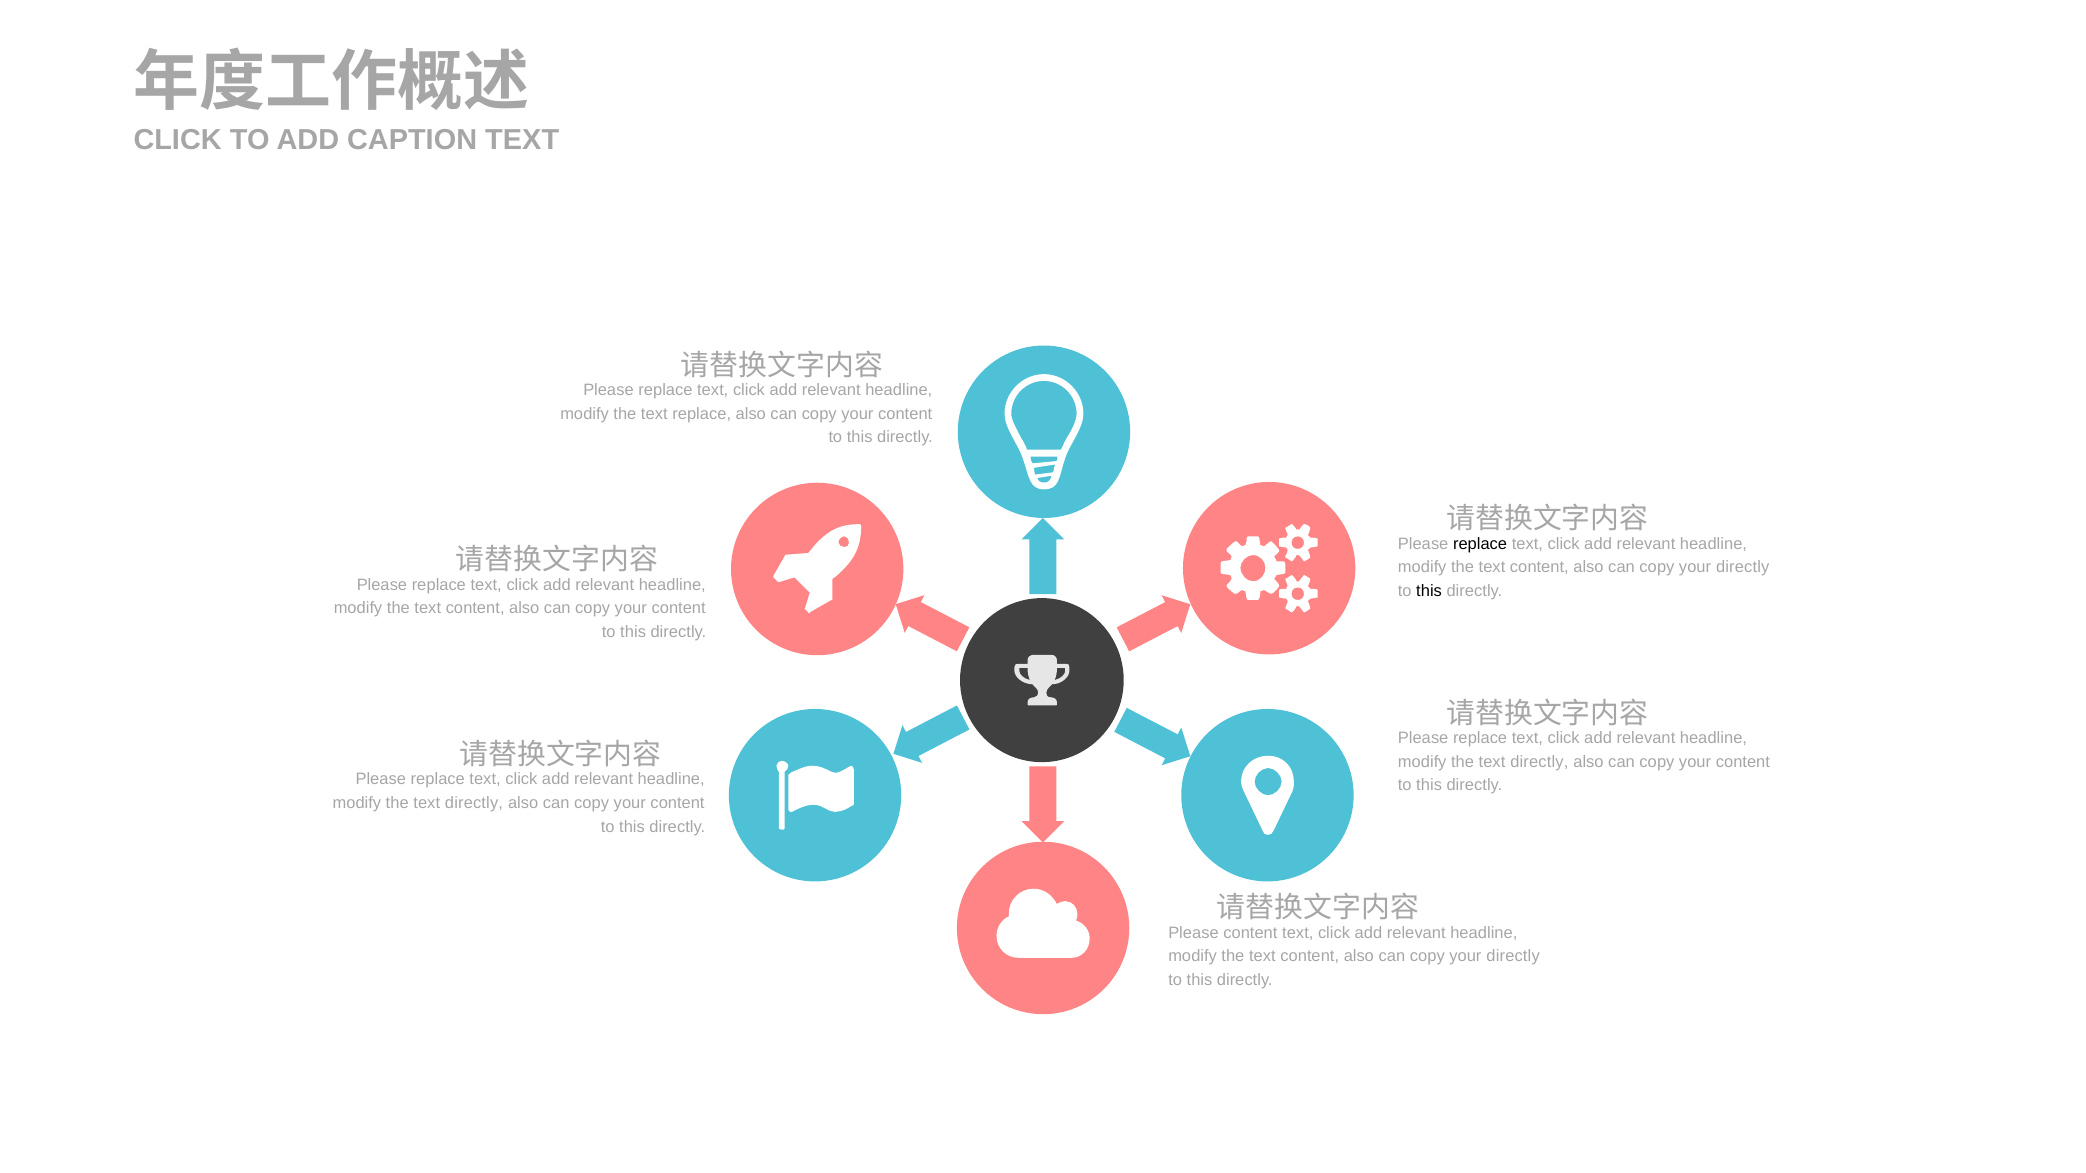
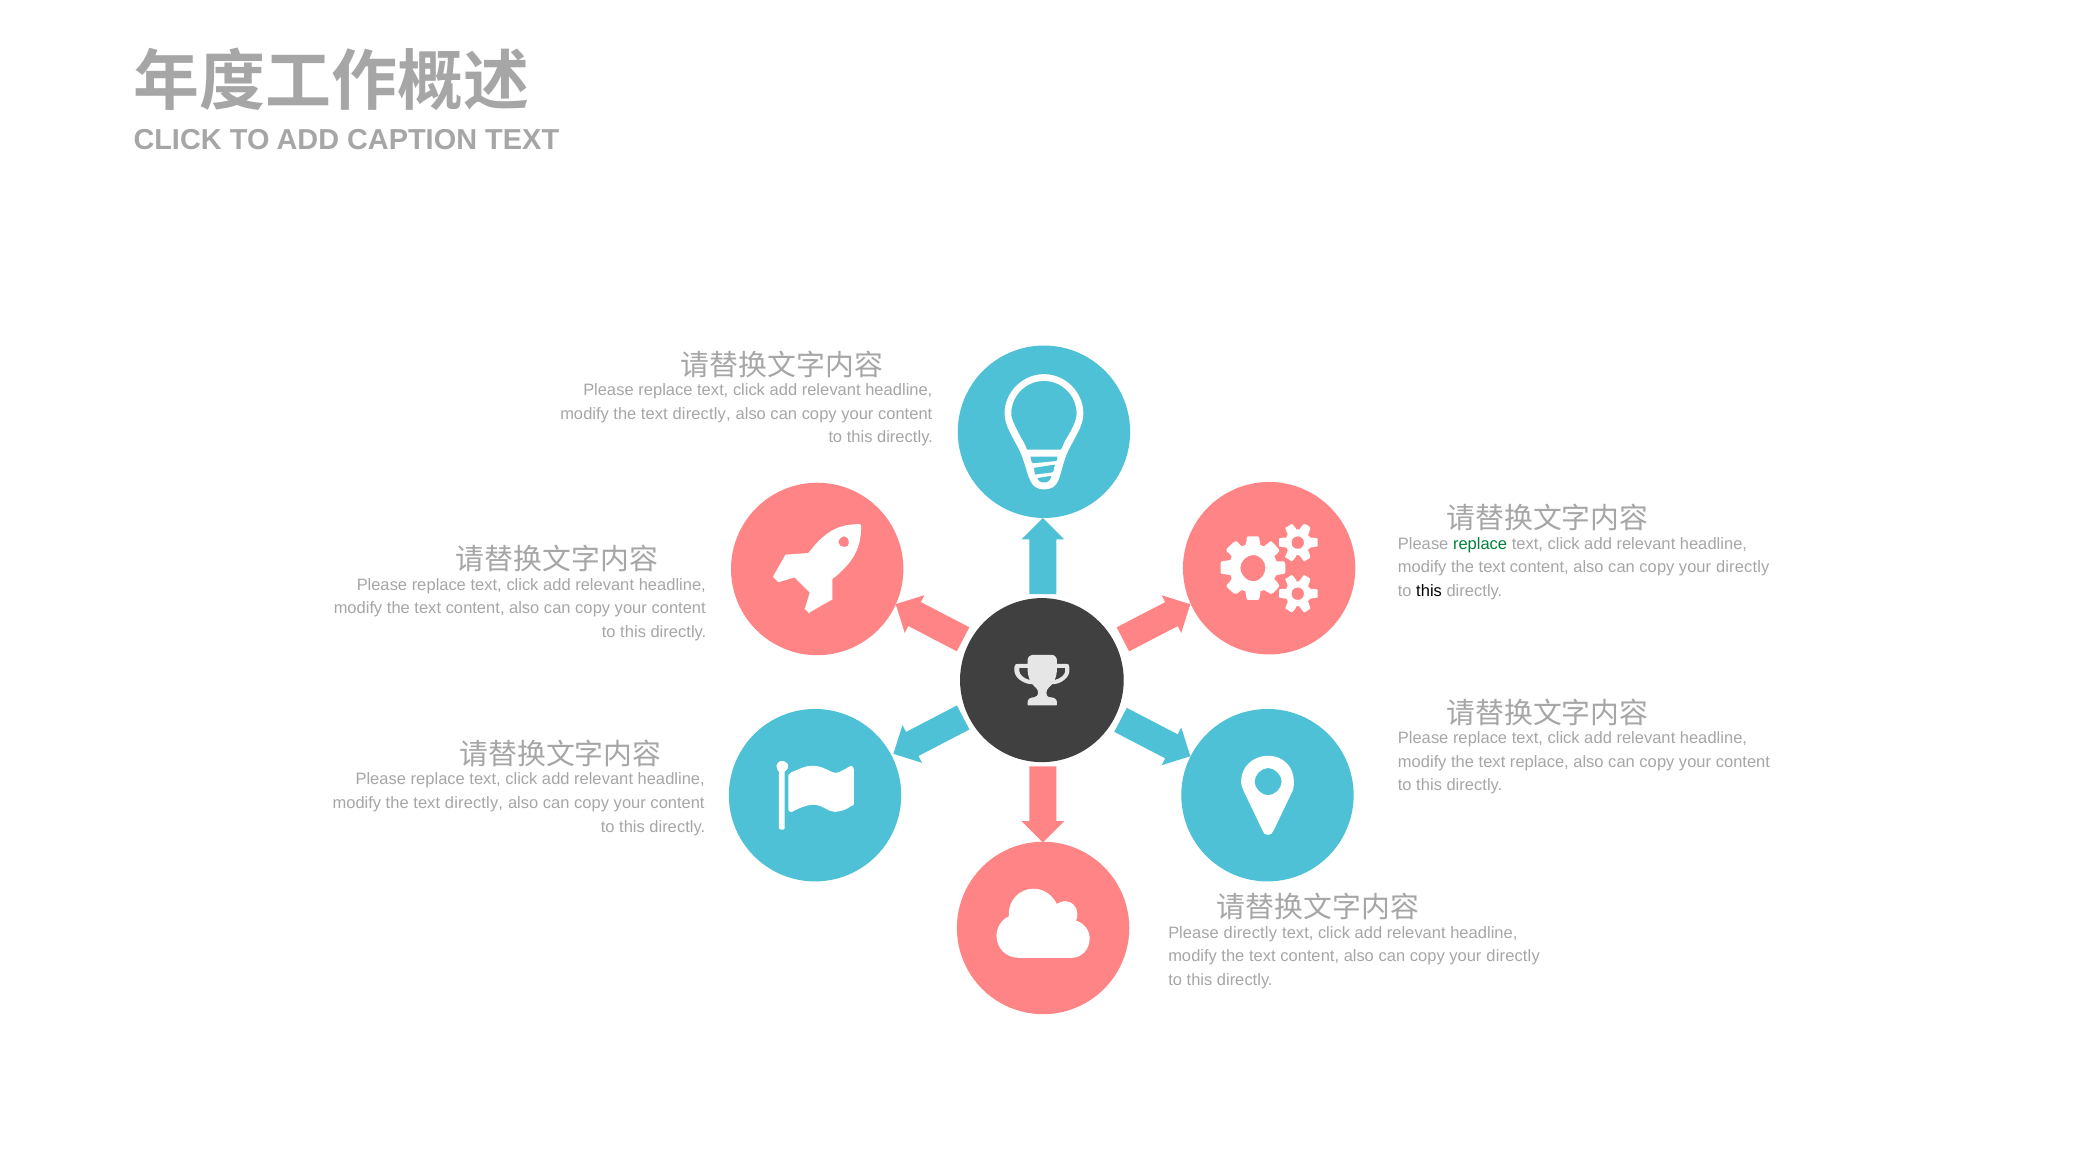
replace: replace -> directly (702, 414)
replace colour: black -> green (1480, 544)
directly: directly -> replace (1539, 762)
Please content: content -> directly (1250, 933)
